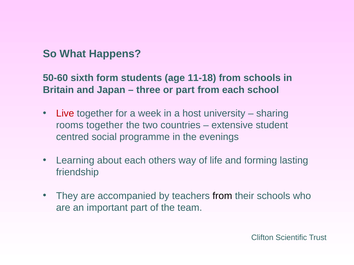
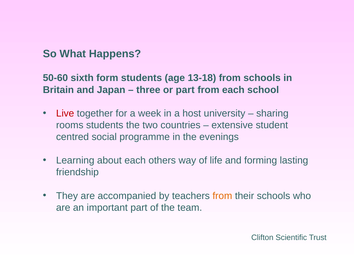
11-18: 11-18 -> 13-18 (202, 78)
rooms together: together -> students (105, 125)
from colour: black -> orange (222, 196)
